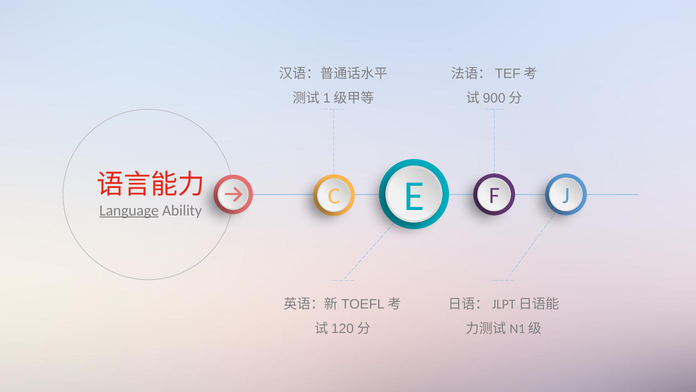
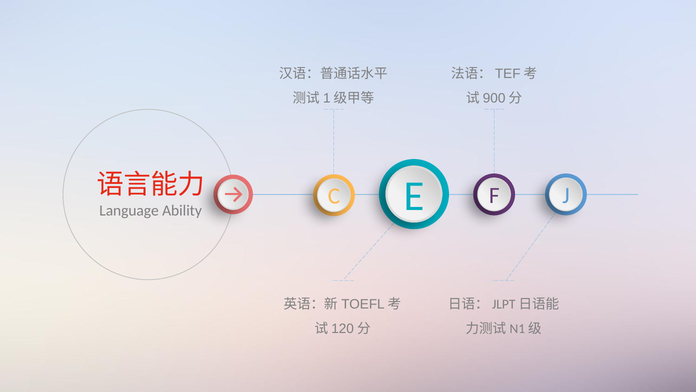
Language underline: present -> none (129, 210)
